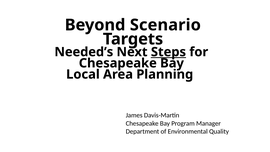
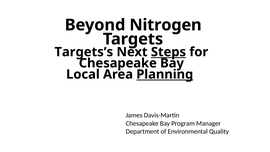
Scenario: Scenario -> Nitrogen (166, 25)
Needed’s: Needed’s -> Targets’s (84, 52)
Planning underline: none -> present (165, 74)
